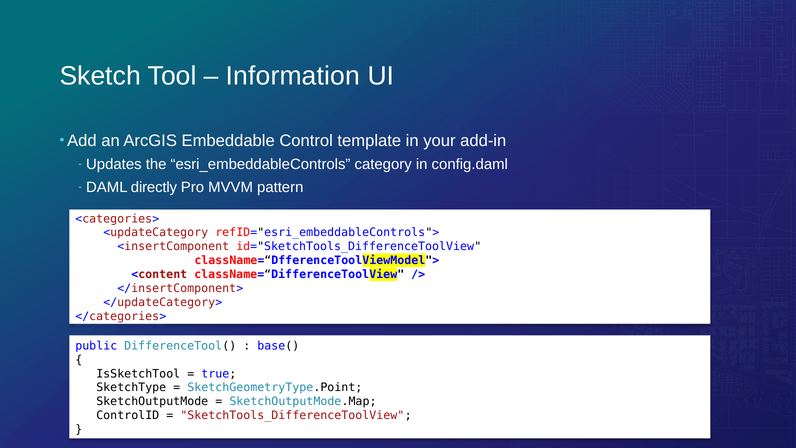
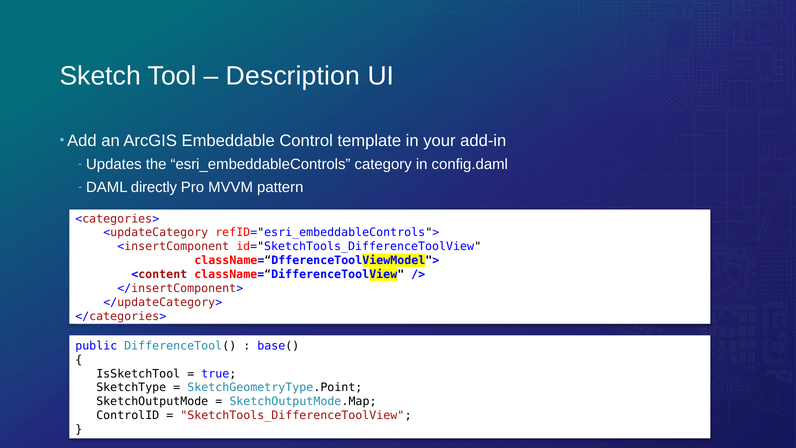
Information: Information -> Description (293, 76)
